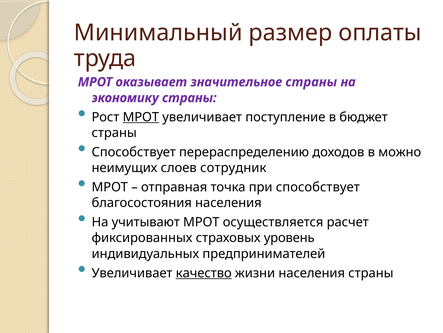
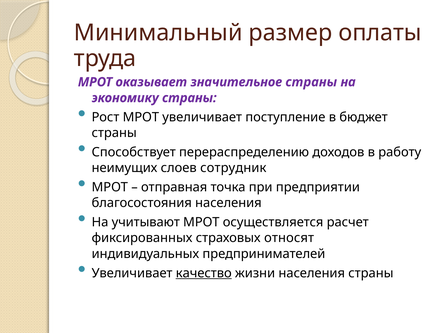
МРОТ underline: present -> none (141, 117)
можно: можно -> работу (400, 152)
при способствует: способствует -> предприятии (318, 187)
уровень: уровень -> относят (289, 238)
